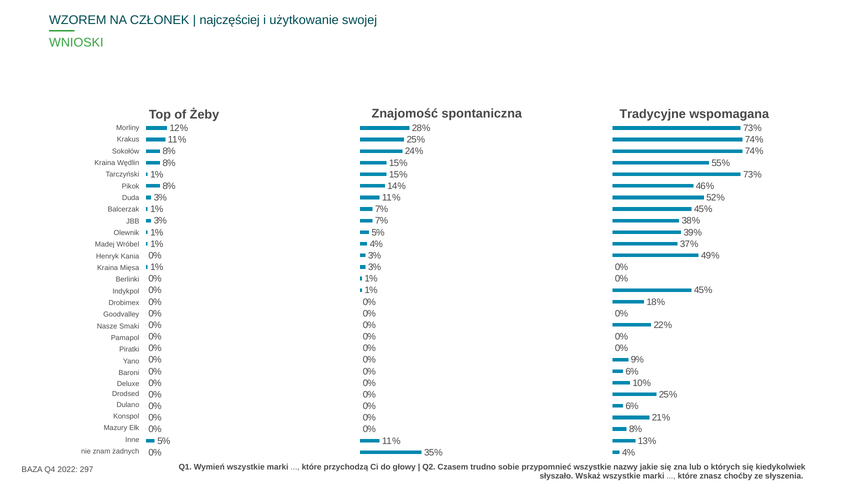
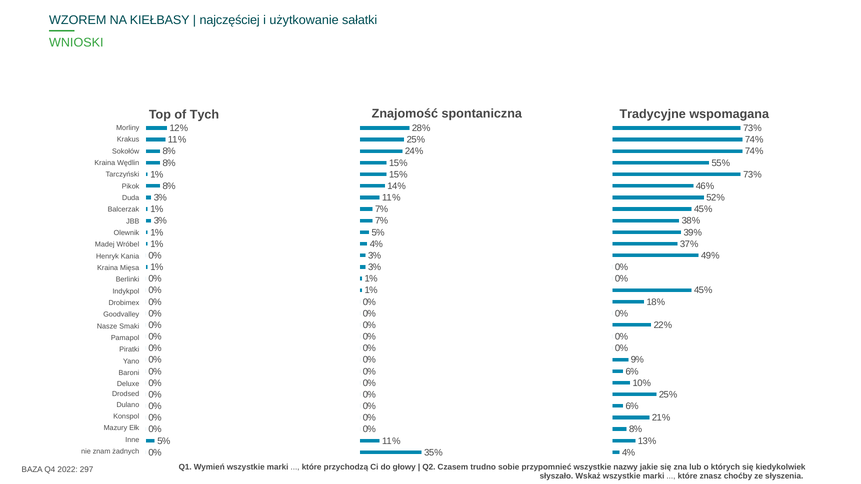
CZŁONEK: CZŁONEK -> KIEŁBASY (160, 20)
swojej: swojej -> sałatki (360, 20)
Żeby: Żeby -> Tych (204, 115)
